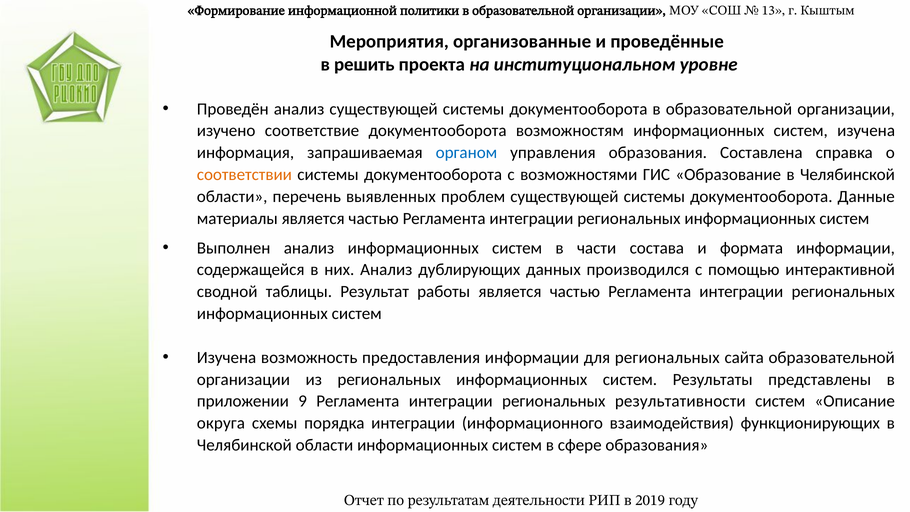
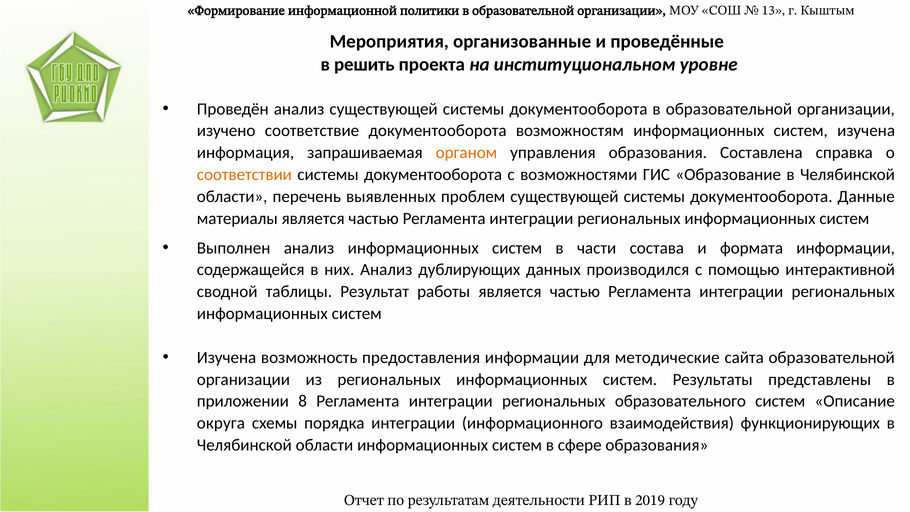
органом colour: blue -> orange (466, 153)
для региональных: региональных -> методические (667, 357)
9: 9 -> 8 (303, 401)
результативности: результативности -> образовательного (680, 401)
